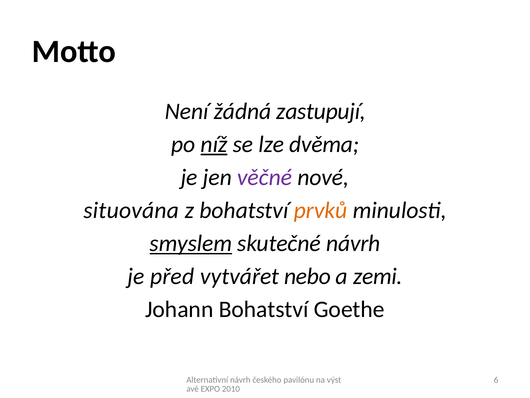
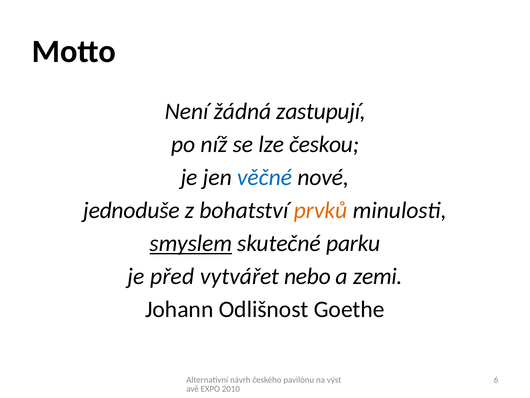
níž underline: present -> none (214, 144)
dvěma: dvěma -> českou (324, 144)
věčné colour: purple -> blue (265, 177)
situována: situována -> jednoduše (131, 210)
skutečné návrh: návrh -> parku (353, 243)
Johann Bohatství: Bohatství -> Odlišnost (264, 309)
